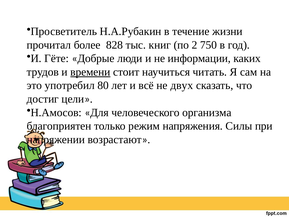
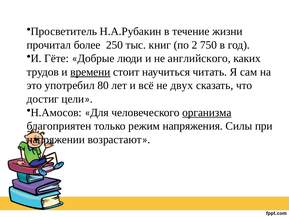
828: 828 -> 250 (115, 45)
информации: информации -> английского (199, 58)
организма underline: none -> present (207, 112)
